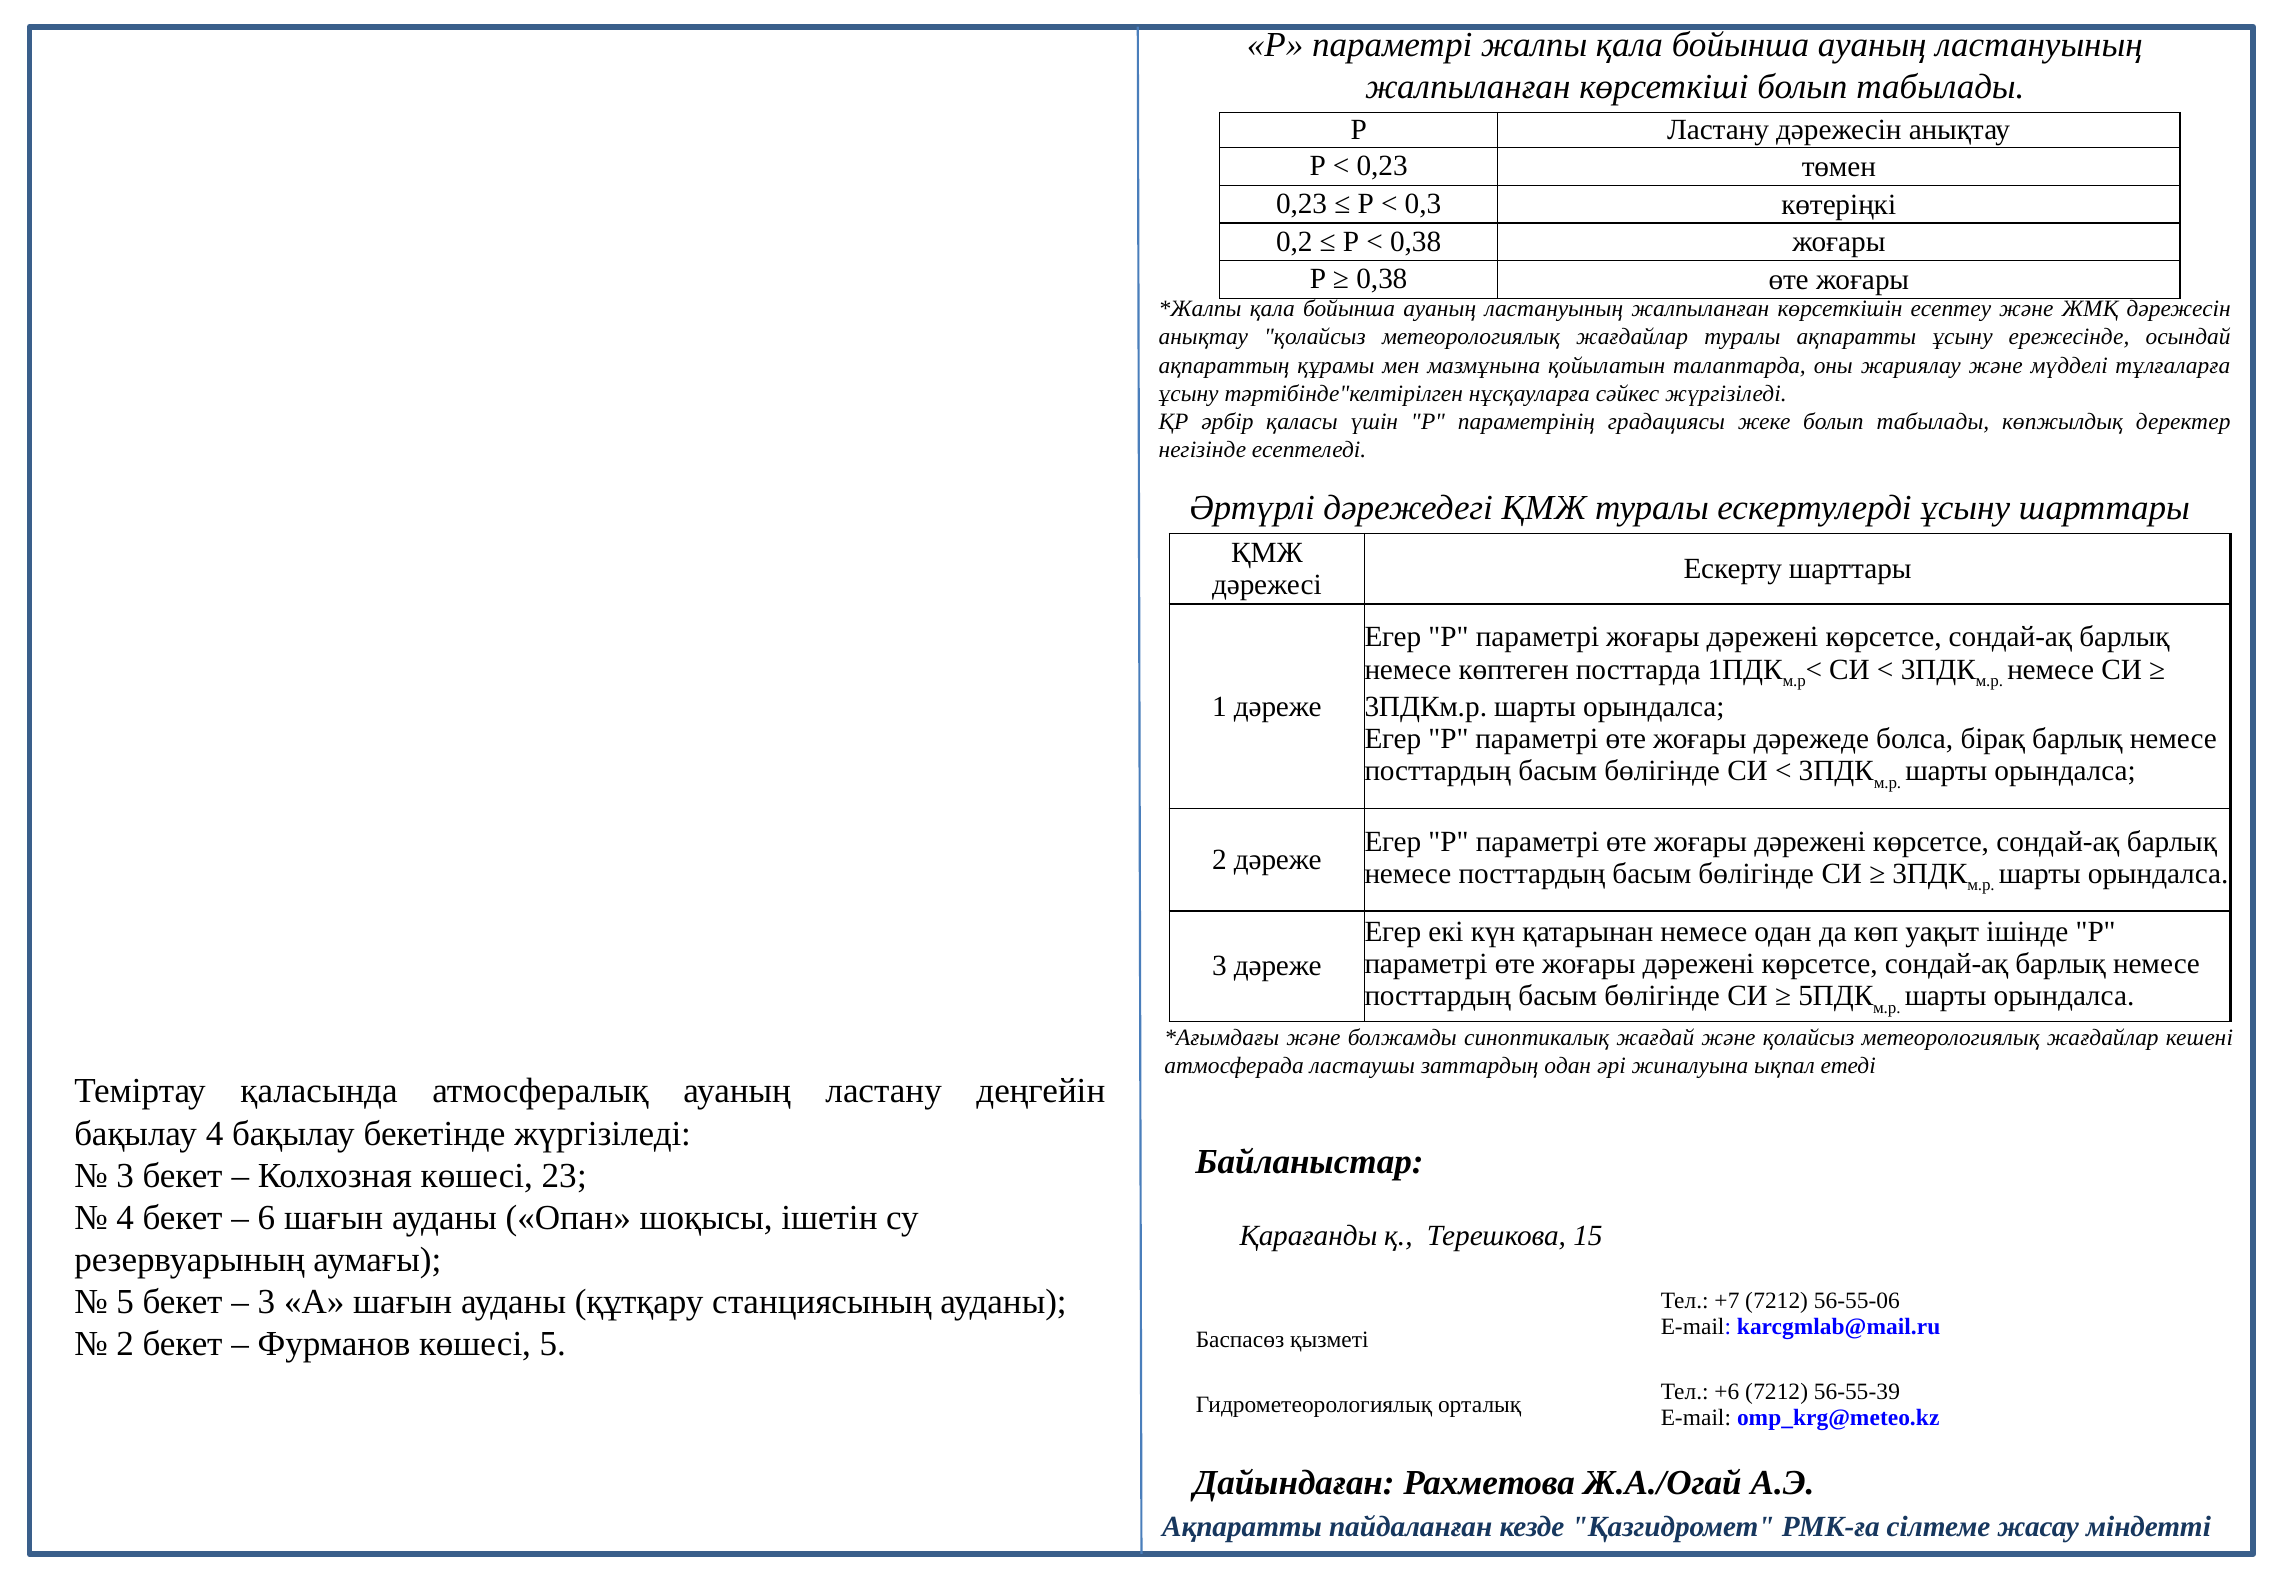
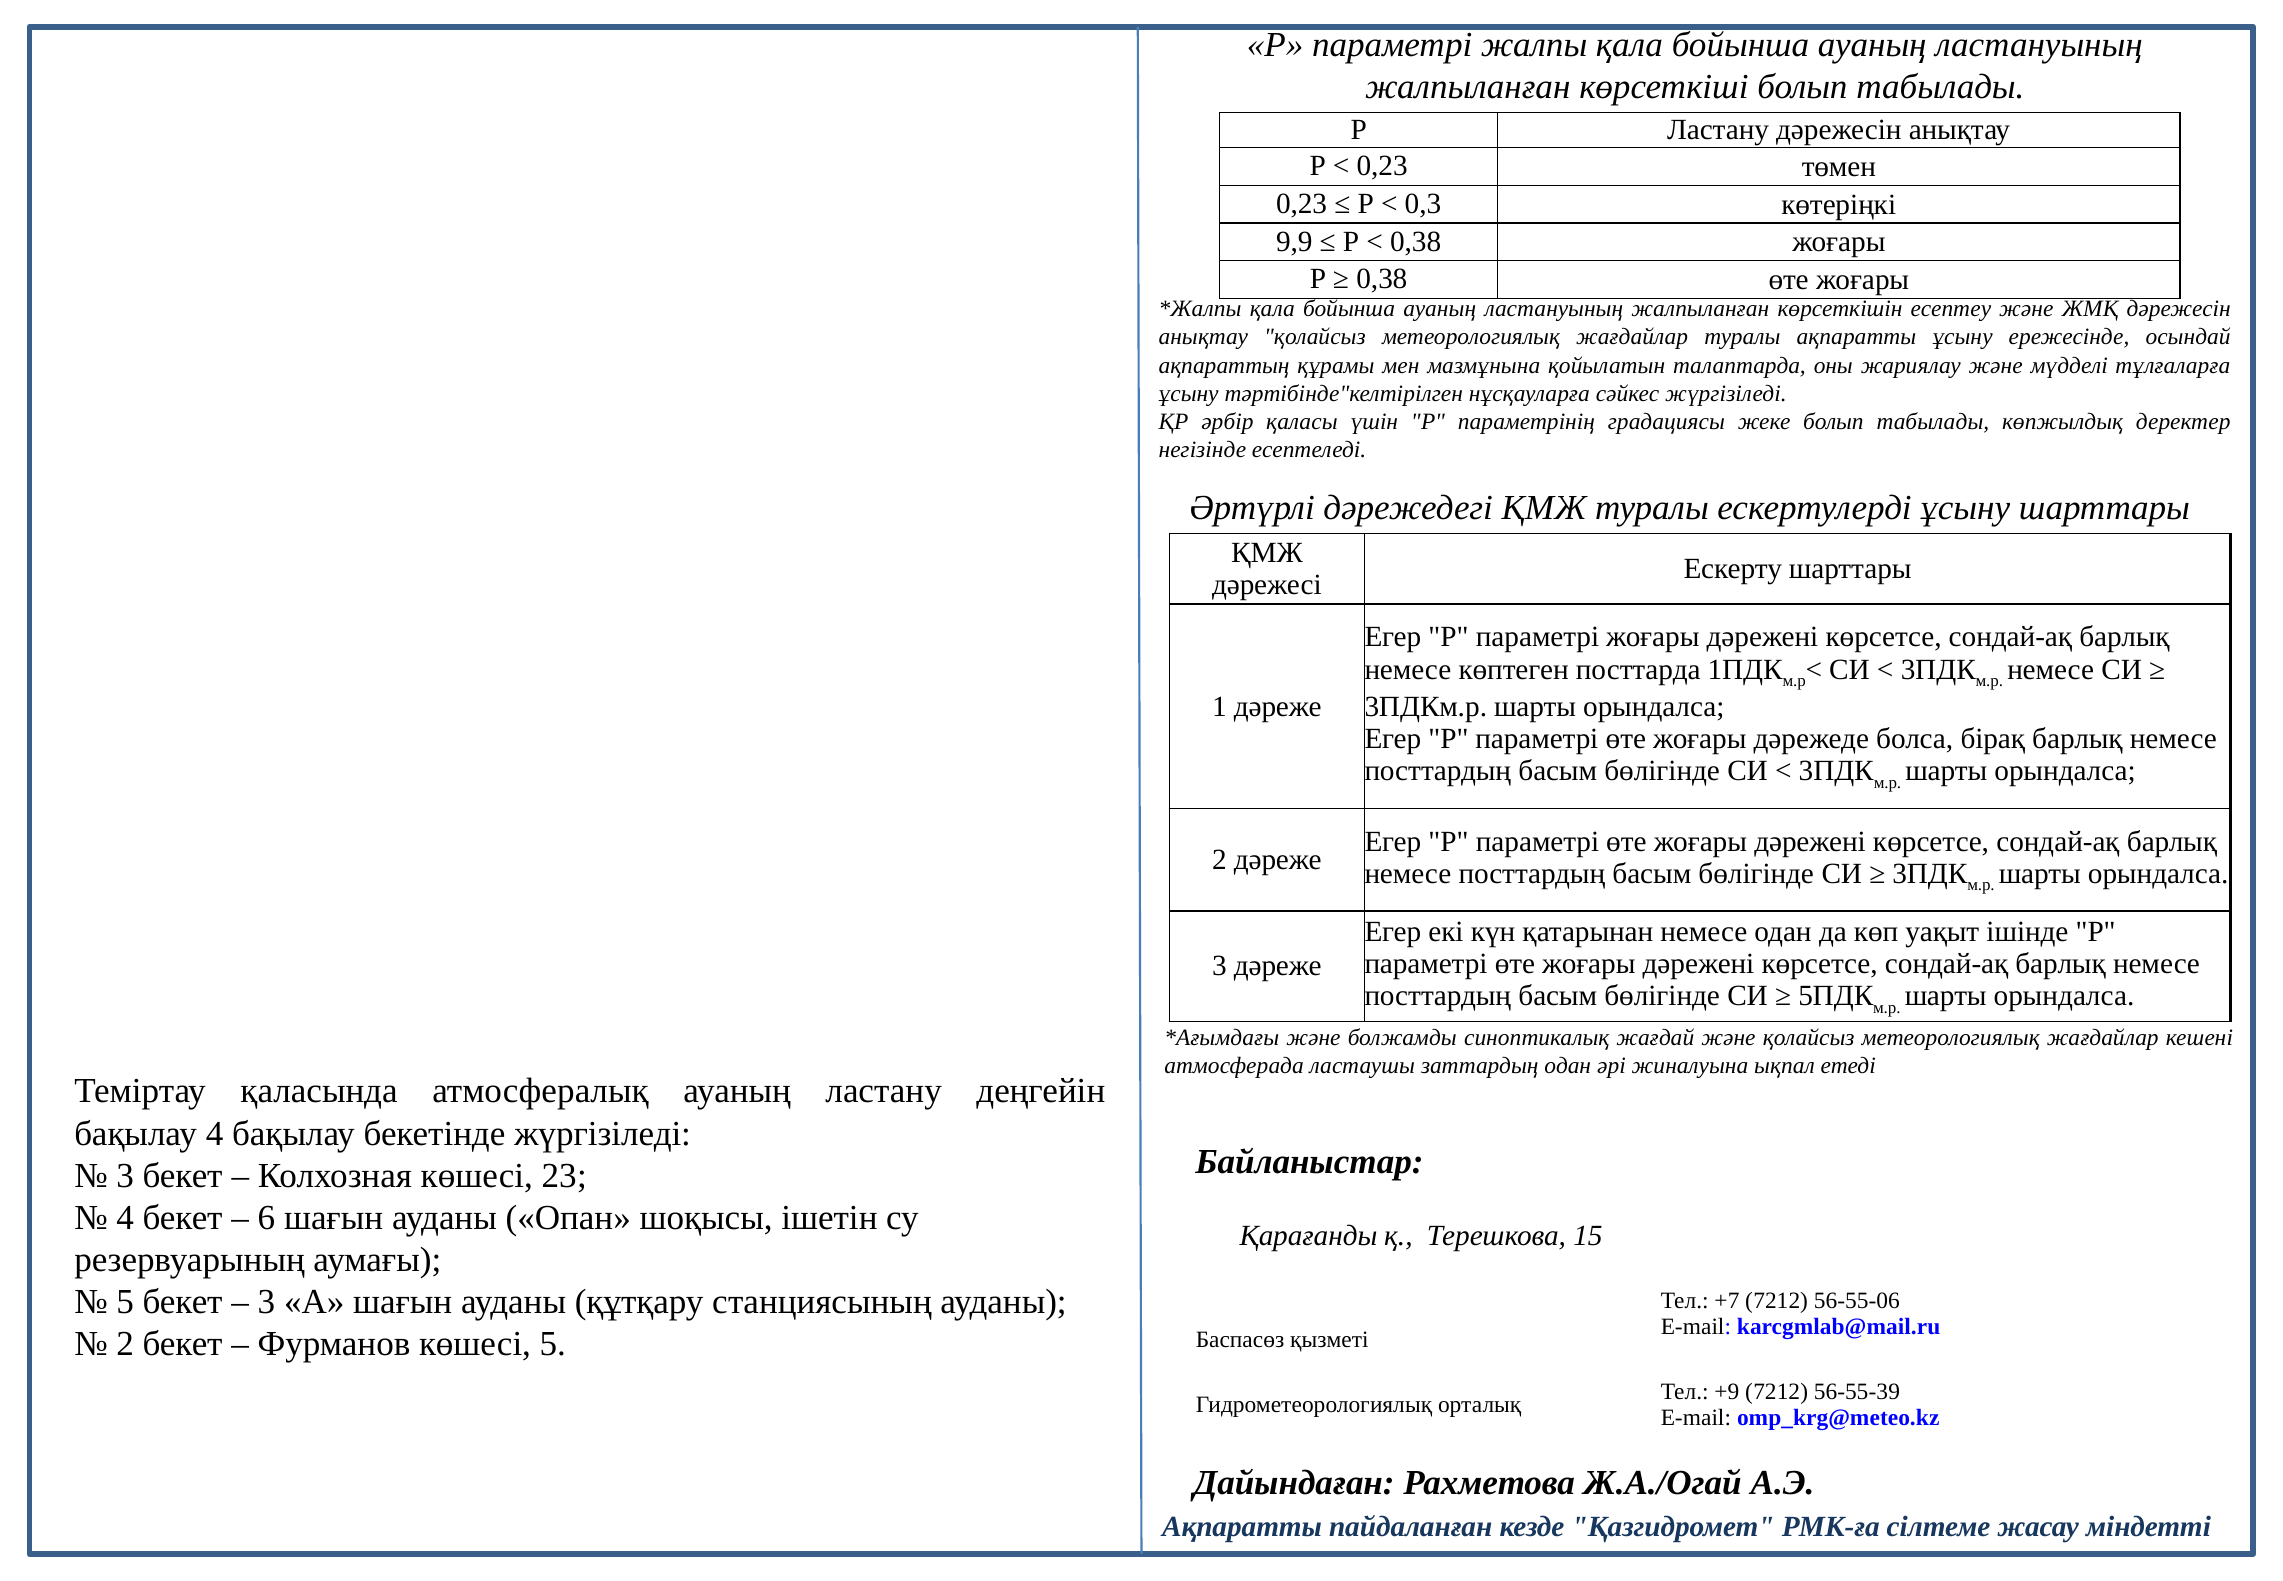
0,2: 0,2 -> 9,9 (1294, 242)
+6: +6 -> +9 (1727, 1391)
